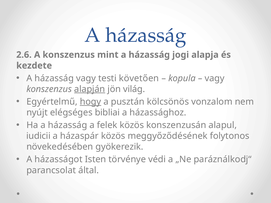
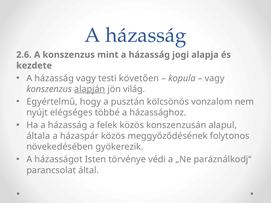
hogy underline: present -> none (90, 102)
bibliai: bibliai -> többé (107, 113)
iudicii: iudicii -> általa (38, 136)
